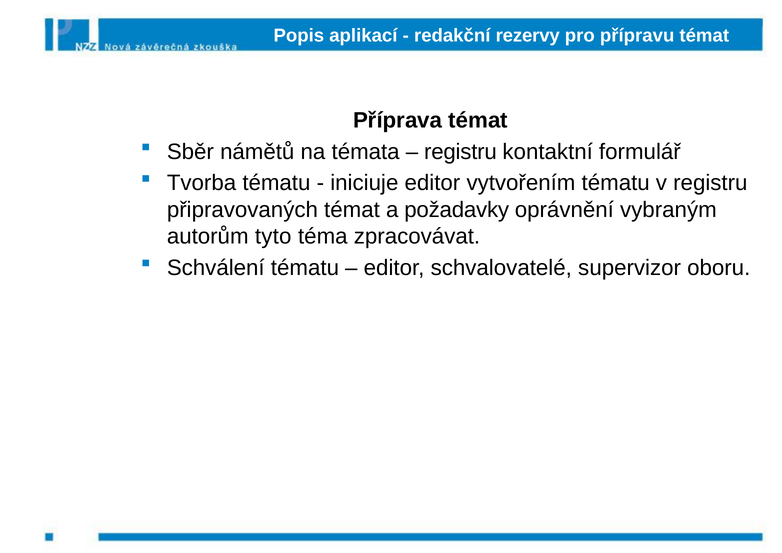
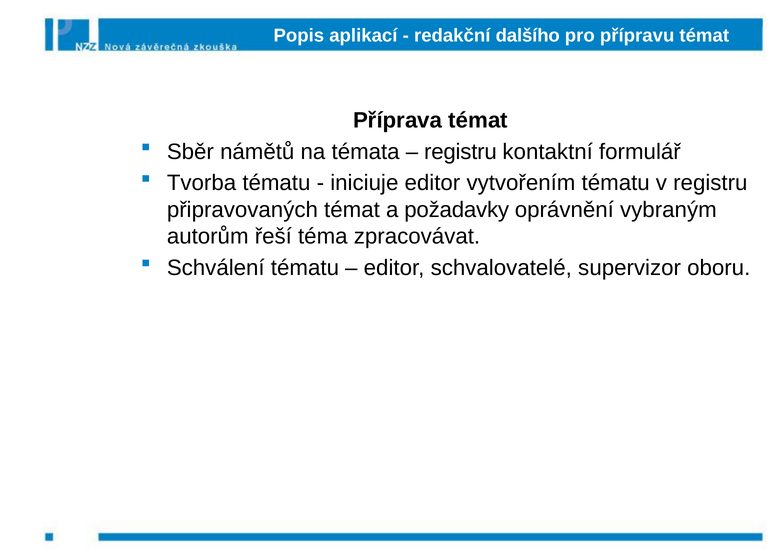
rezervy: rezervy -> dalšího (528, 36)
tyto: tyto -> řeší (273, 236)
